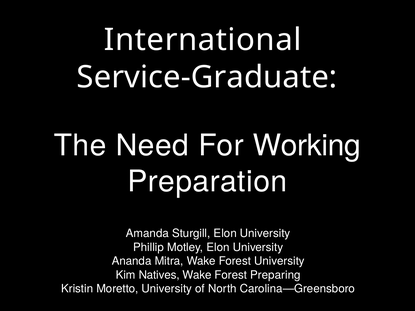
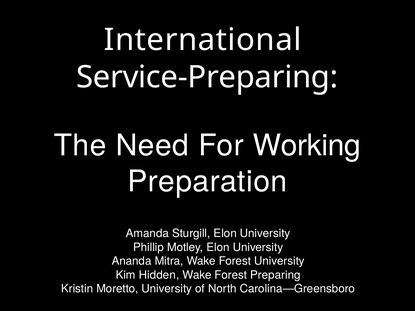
Service-Graduate: Service-Graduate -> Service-Preparing (207, 77)
Natives: Natives -> Hidden (159, 275)
